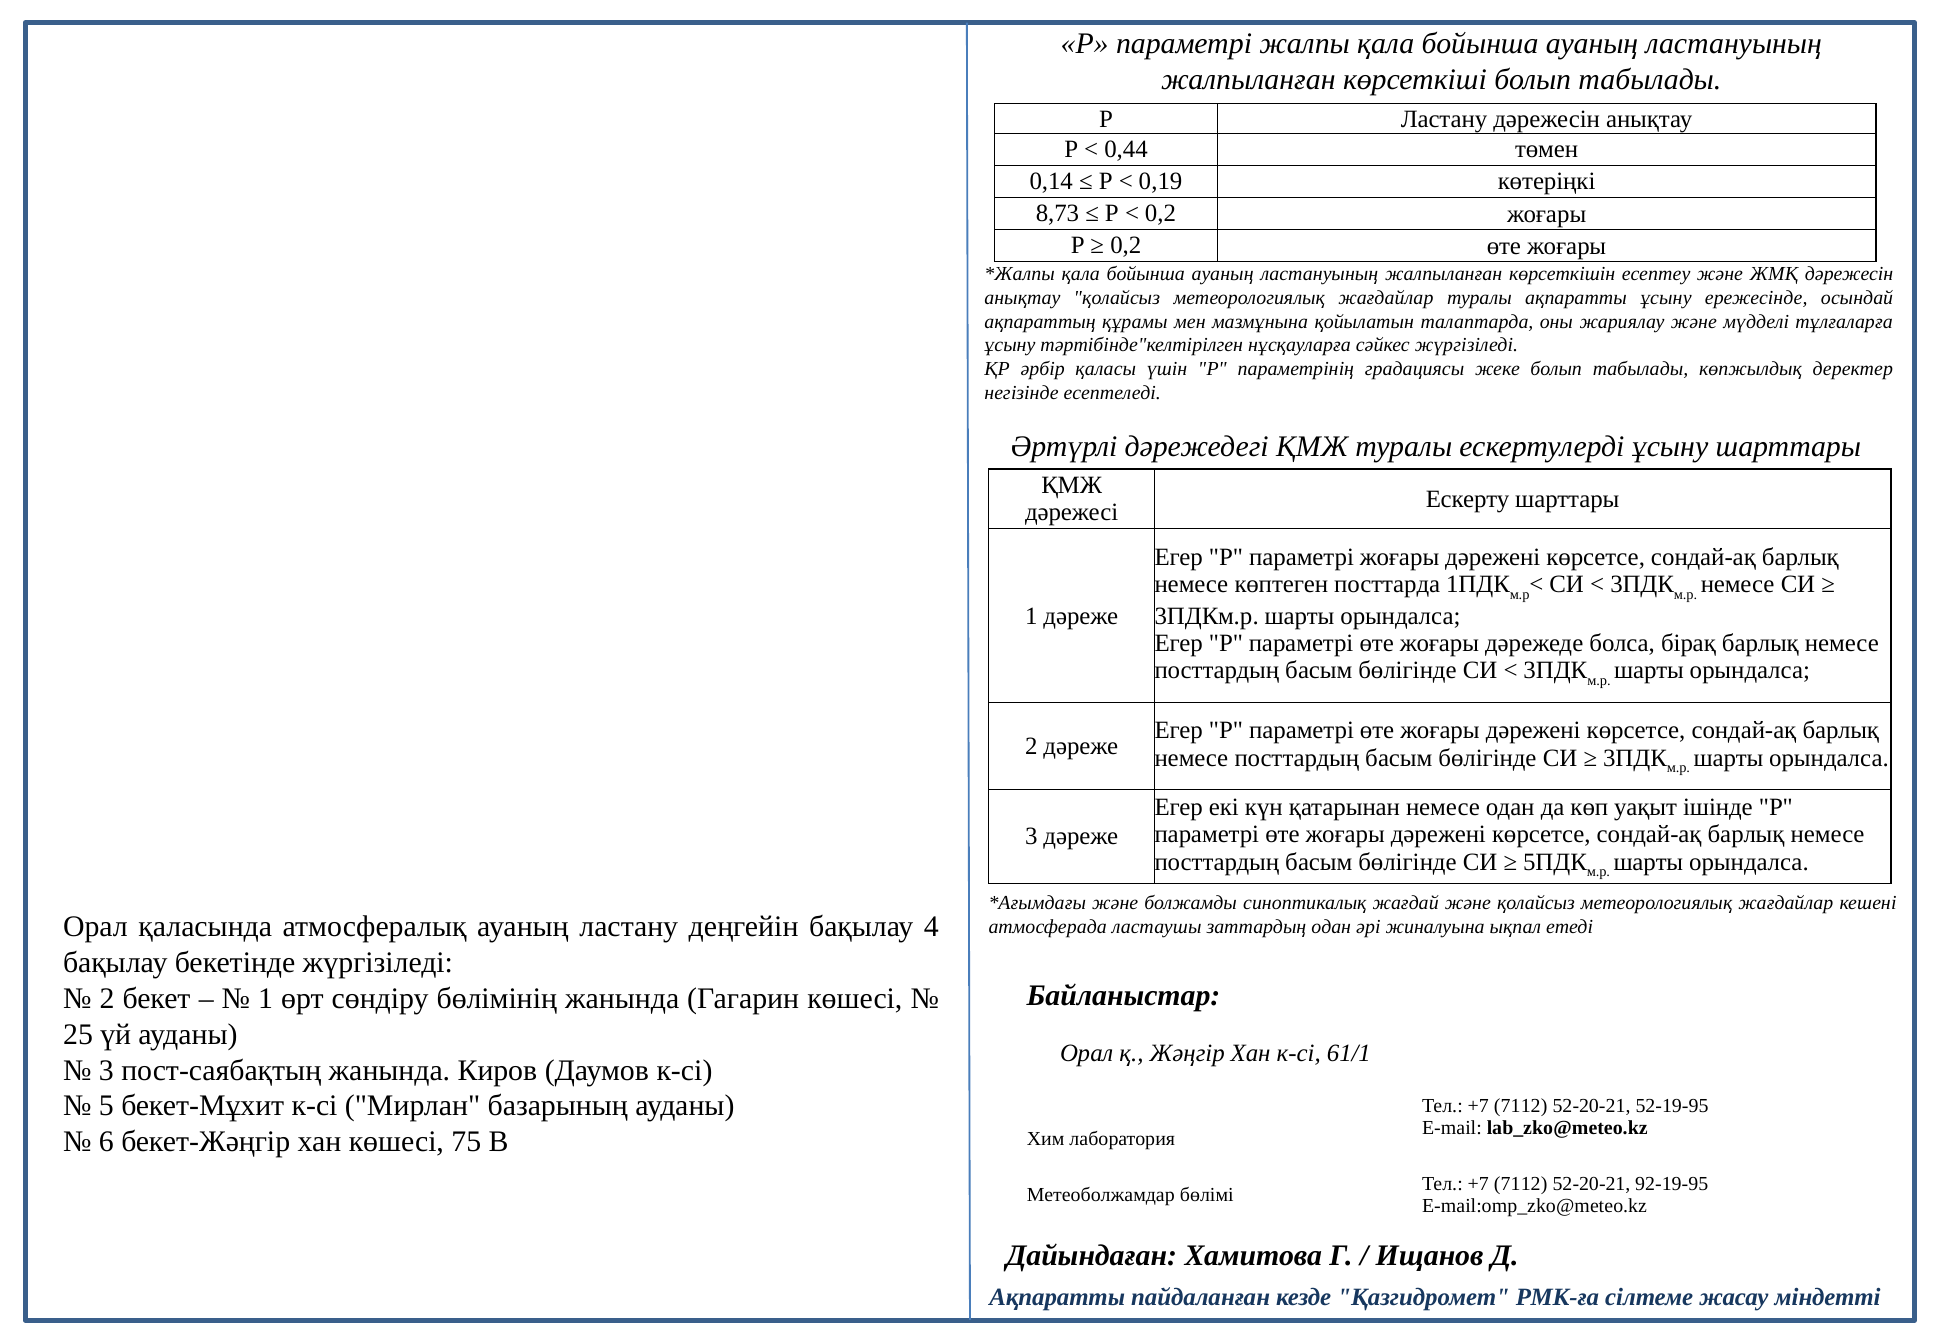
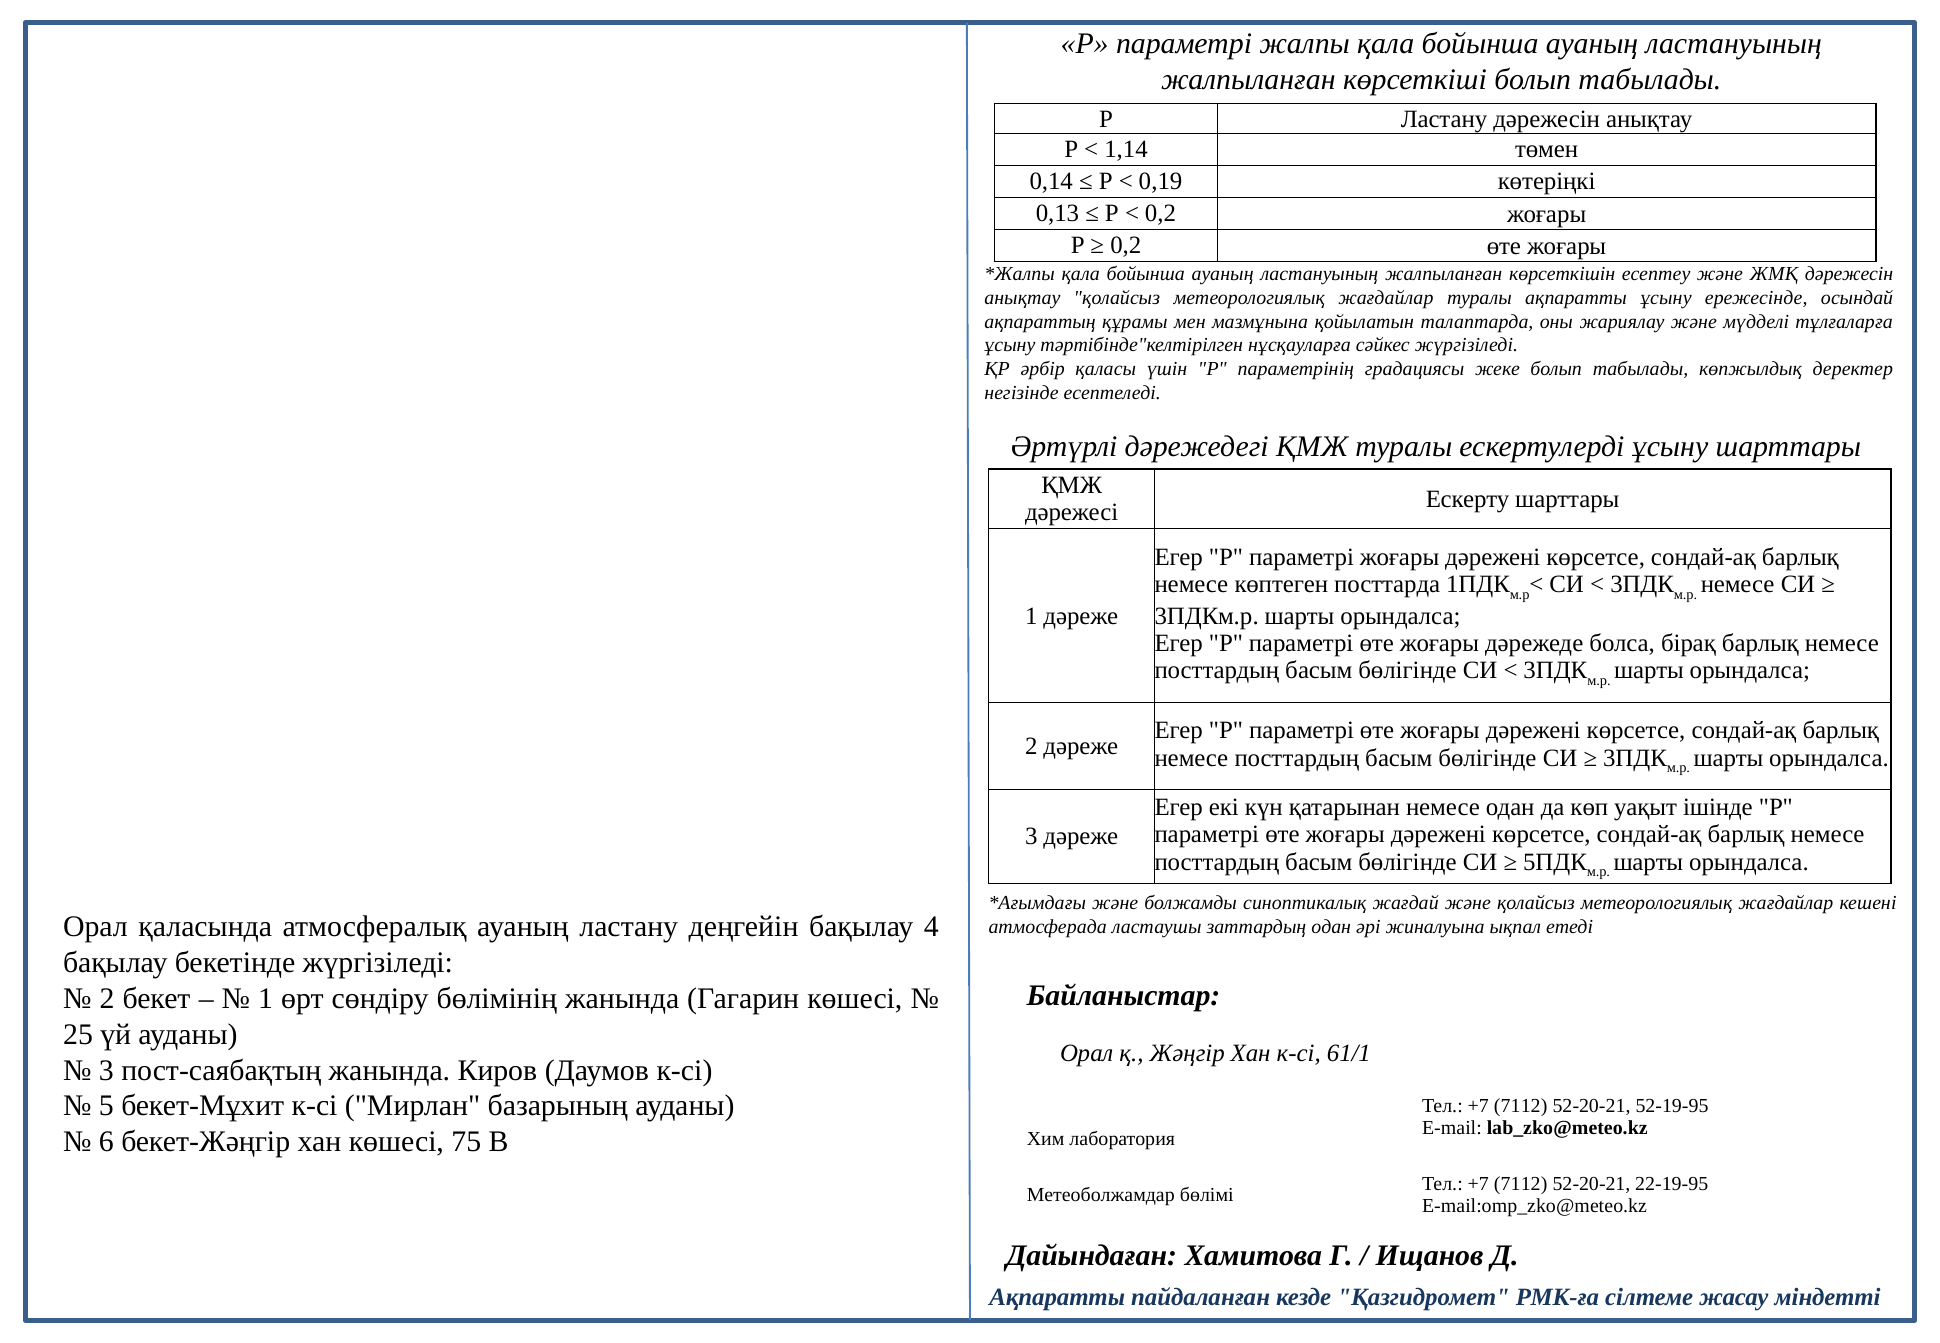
0,44: 0,44 -> 1,14 (1126, 149)
8,73: 8,73 -> 0,13 (1057, 213)
92-19-95: 92-19-95 -> 22-19-95 (1672, 1184)
